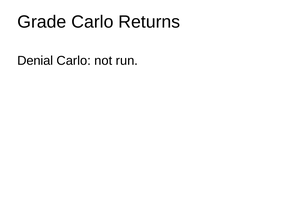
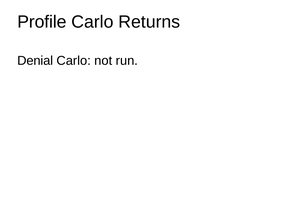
Grade: Grade -> Profile (42, 22)
